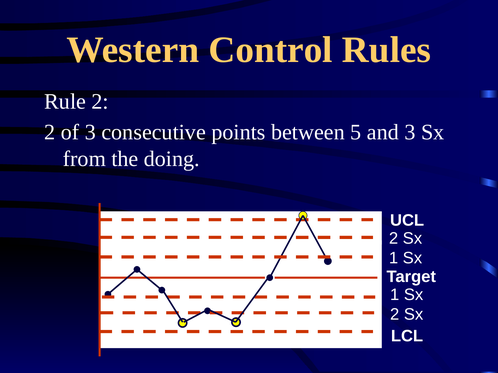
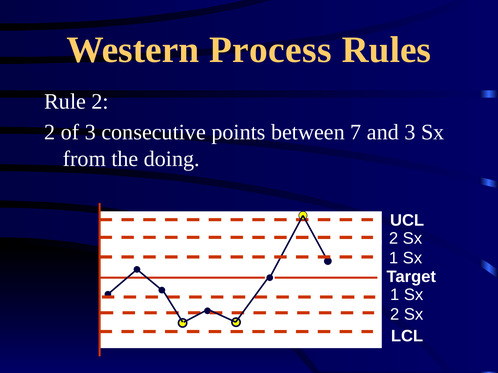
Control: Control -> Process (270, 50)
5: 5 -> 7 (356, 133)
